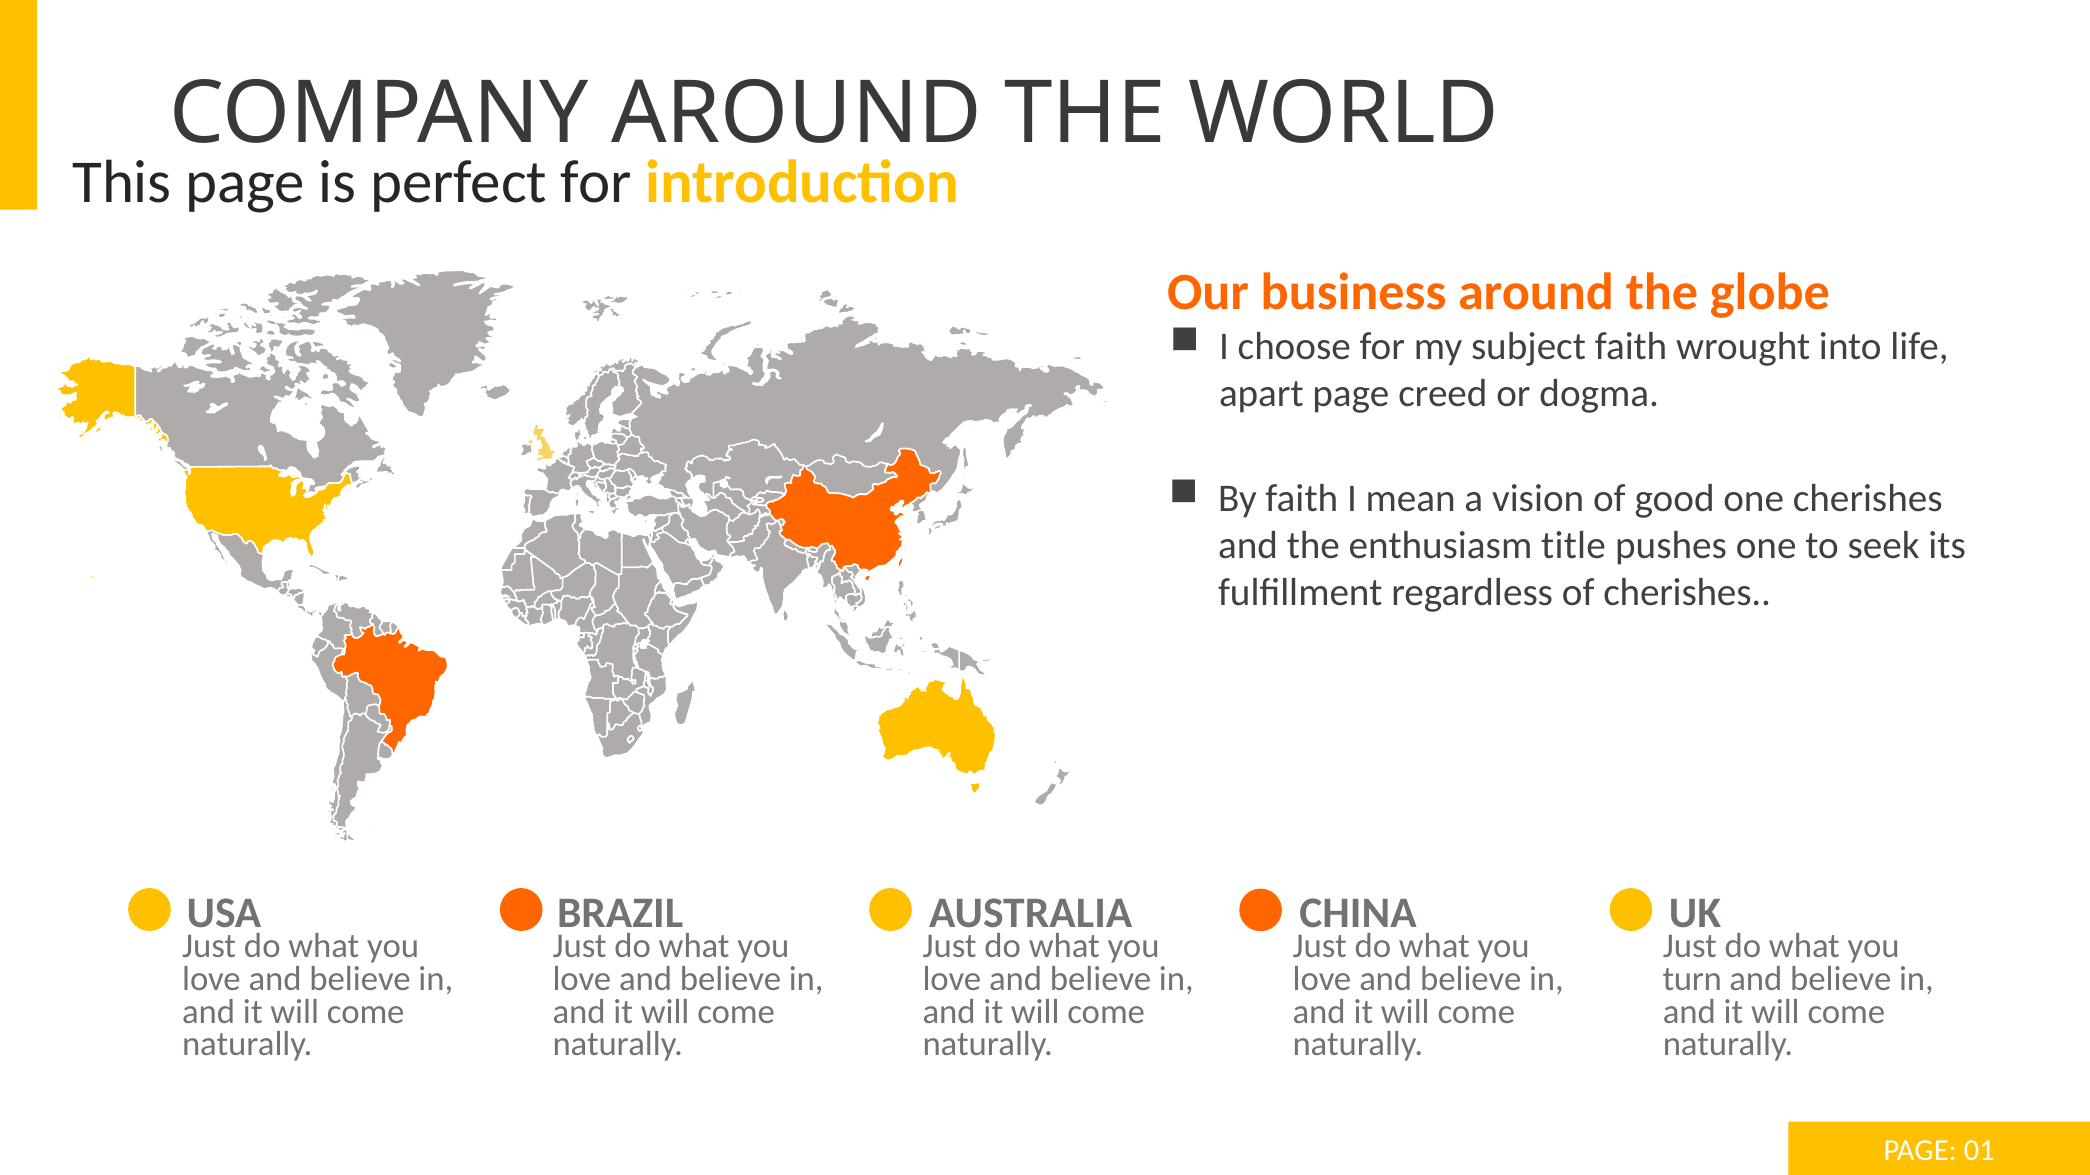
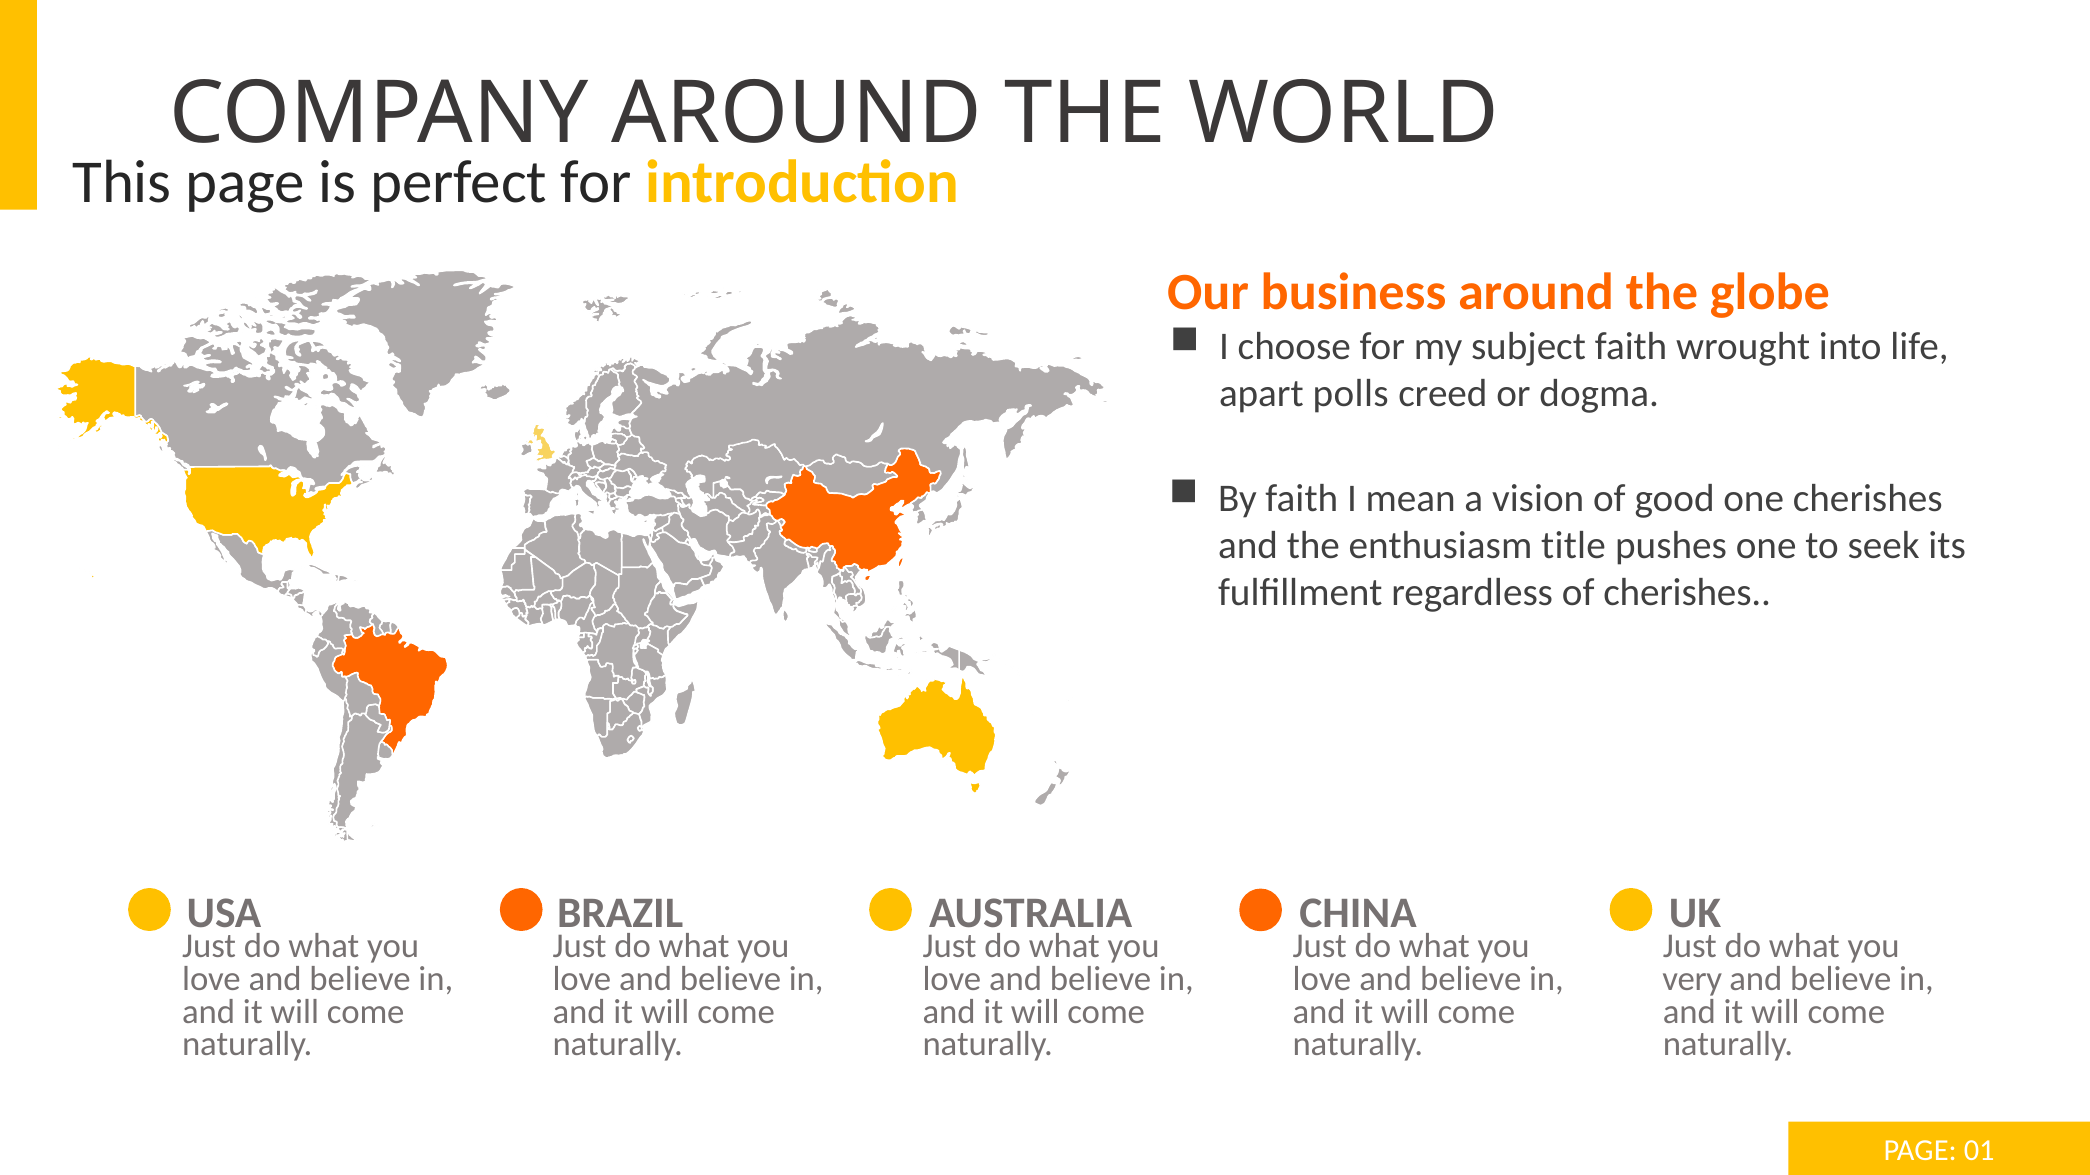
apart page: page -> polls (1351, 394)
turn: turn -> very (1692, 979)
